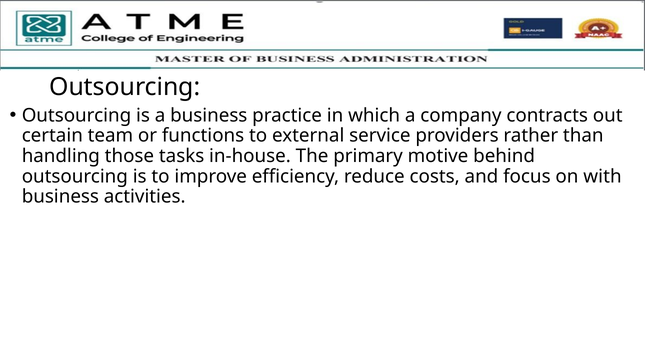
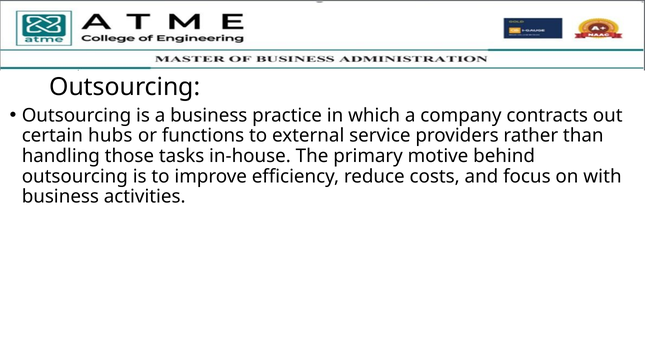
team: team -> hubs (110, 136)
